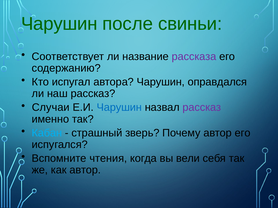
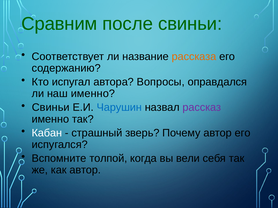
Чарушин: Чарушин -> Сравним (59, 24)
рассказа colour: purple -> orange (194, 57)
автора Чарушин: Чарушин -> Вопросы (161, 82)
наш рассказ: рассказ -> именно (93, 94)
Случаи: Случаи -> Свиньи (51, 108)
Кабан colour: light blue -> white (47, 133)
чтения: чтения -> толпой (108, 159)
